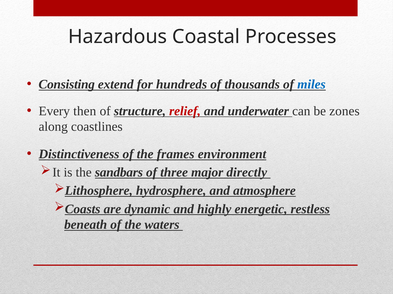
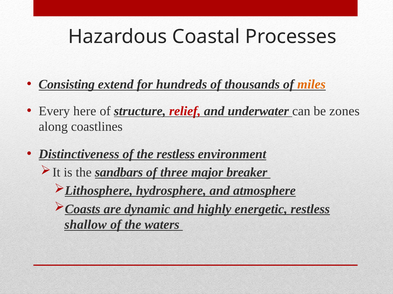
miles colour: blue -> orange (311, 84)
then: then -> here (85, 111)
the frames: frames -> restless (176, 154)
directly: directly -> breaker (247, 173)
beneath: beneath -> shallow (86, 225)
